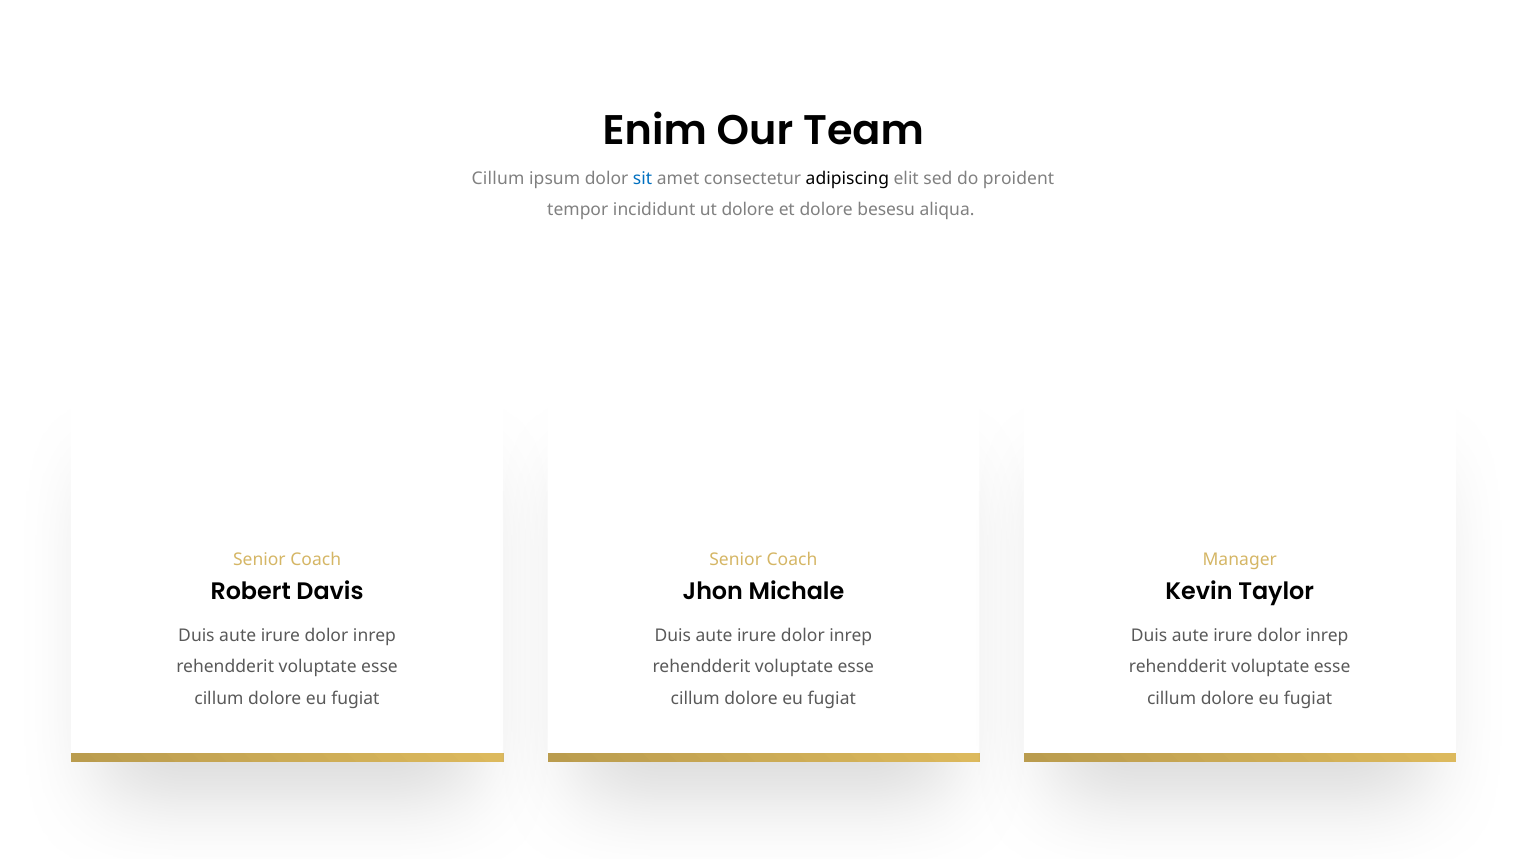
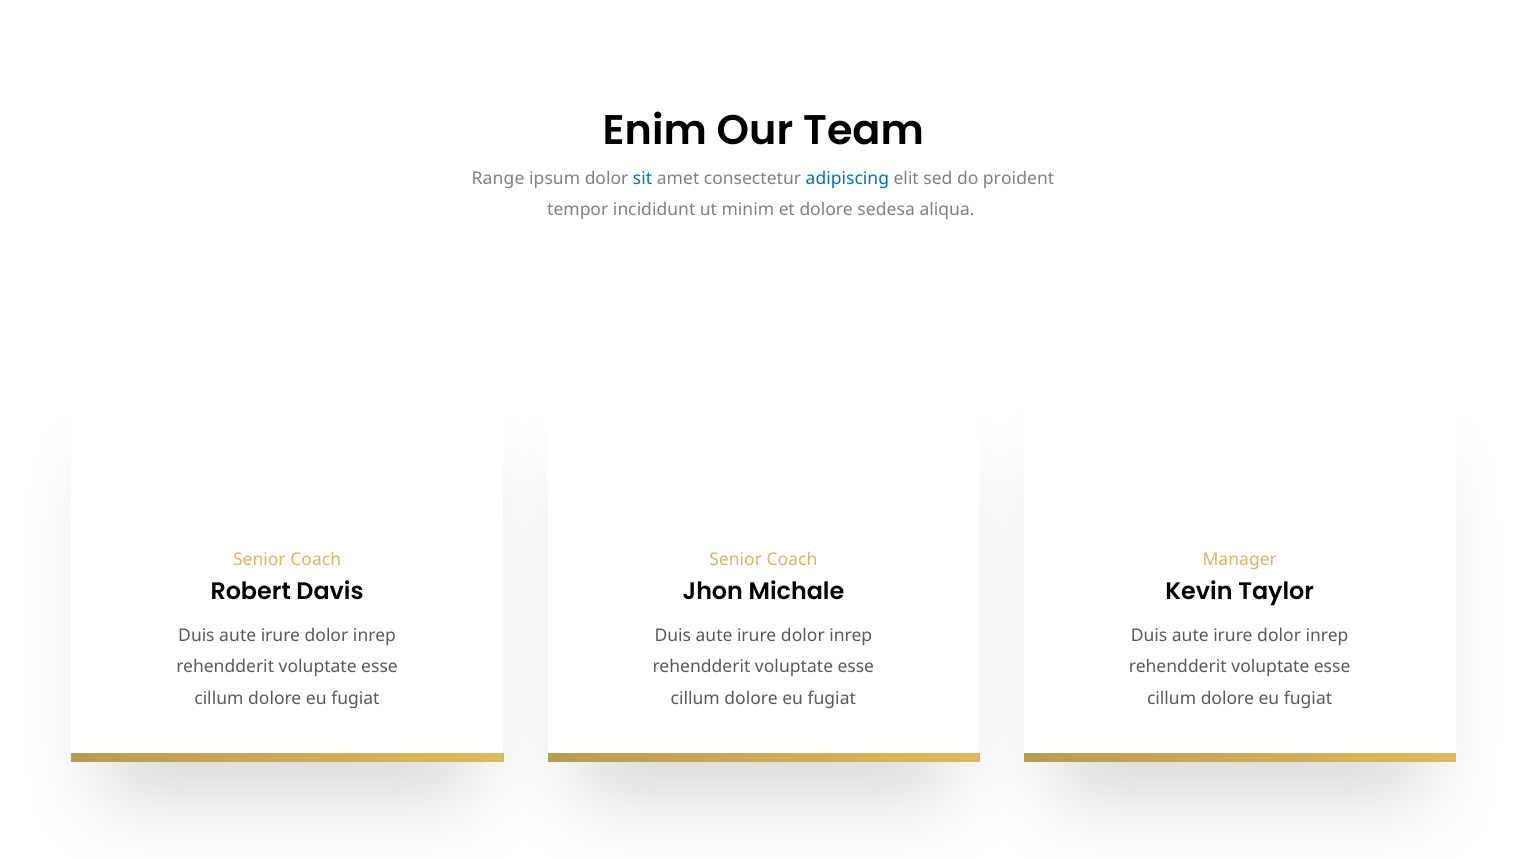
Cillum: Cillum -> Range (498, 178)
adipiscing colour: black -> blue (847, 178)
ut dolore: dolore -> minim (748, 210)
besesu: besesu -> sedesa (886, 210)
